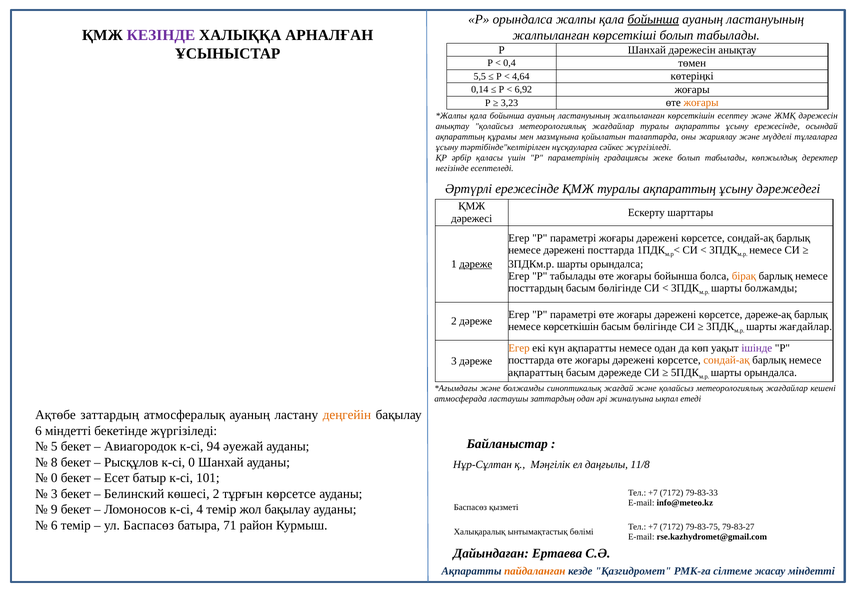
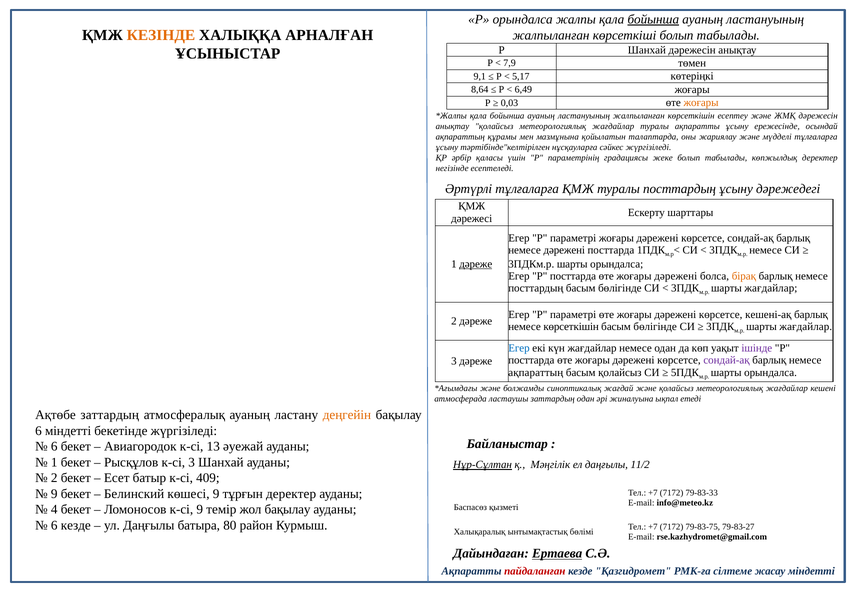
КЕЗІНДЕ colour: purple -> orange (161, 35)
0,4: 0,4 -> 7,9 (510, 63)
5,5: 5,5 -> 9,1 (480, 76)
4,64: 4,64 -> 5,17 (521, 76)
0,14: 0,14 -> 8,64 (480, 90)
6,92: 6,92 -> 6,49 (523, 90)
3,23: 3,23 -> 0,03 (510, 103)
Әртүрлі ережесінде: ережесінде -> тұлғаларға (527, 189)
туралы ақпараттың: ақпараттың -> посттардың (679, 189)
P табылады: табылады -> посттарда (573, 276)
бойынша: бойынша -> дәрежені (676, 276)
болжамды: болжамды -> жағдайлар (771, 288)
дәреже-ақ: дәреже-ақ -> кешені-ақ (768, 315)
Егер colour: orange -> blue (519, 349)
күн ақпаратты: ақпаратты -> жағдайлар (592, 349)
сондай-ақ colour: orange -> purple (727, 361)
басым дәрежеде: дәрежеде -> қолайсыз (620, 373)
5: 5 -> 6 (54, 447)
94: 94 -> 13 (213, 447)
8: 8 -> 1 (54, 463)
к-сі 0: 0 -> 3 (192, 463)
Нұр-Сұлтан underline: none -> present (482, 465)
11/8: 11/8 -> 11/2 (640, 465)
0: 0 -> 2 (54, 479)
101: 101 -> 409 (208, 479)
3: 3 -> 9 (54, 494)
көшесі 2: 2 -> 9 (216, 494)
тұрғын көрсетсе: көрсетсе -> деректер (291, 494)
9: 9 -> 4 (54, 510)
к-сі 4: 4 -> 9 (200, 510)
6 темір: темір -> кезде (76, 526)
ул Баспасөз: Баспасөз -> Даңғылы (149, 526)
71: 71 -> 80 (230, 526)
Ертаева underline: none -> present (557, 554)
пайдаланған colour: orange -> red (535, 572)
